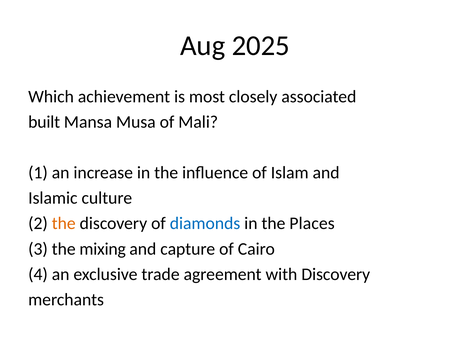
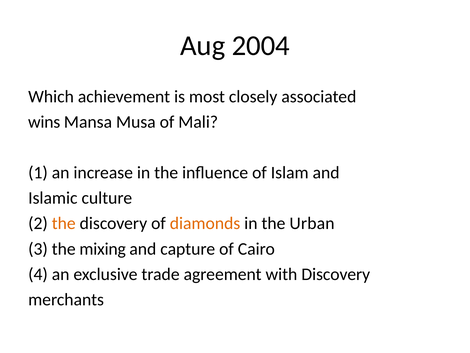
2025: 2025 -> 2004 (261, 45)
built: built -> wins (44, 122)
diamonds colour: blue -> orange (205, 223)
Places: Places -> Urban (312, 223)
